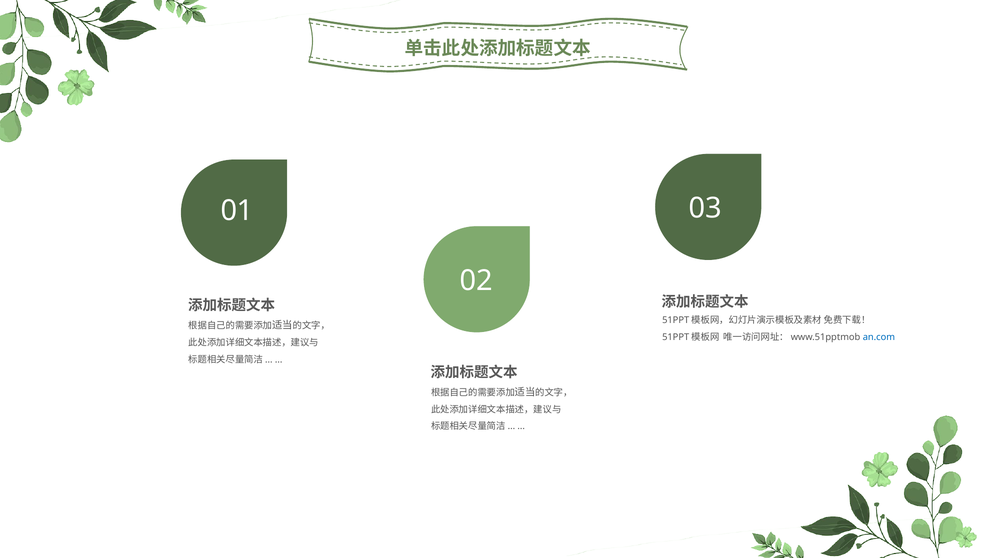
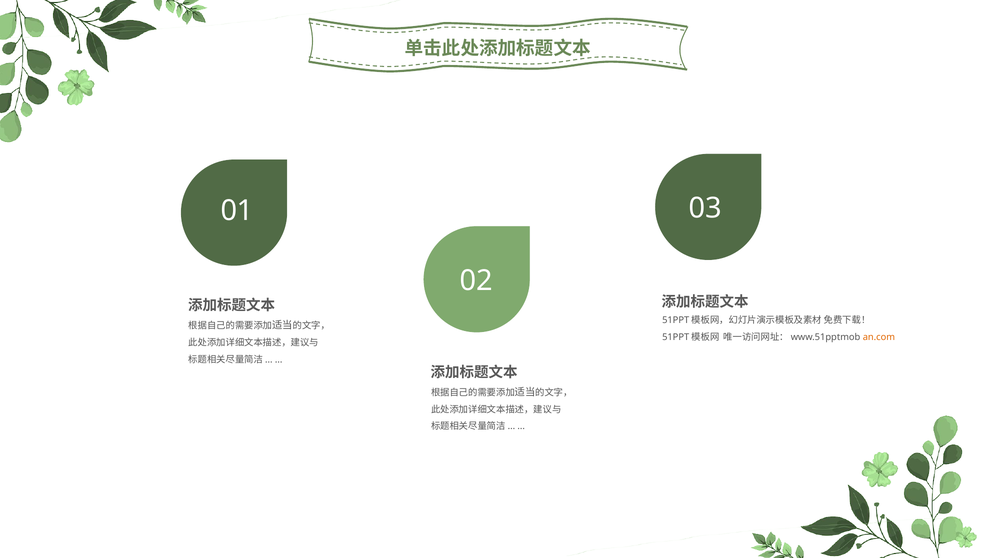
an.com colour: blue -> orange (879, 337)
